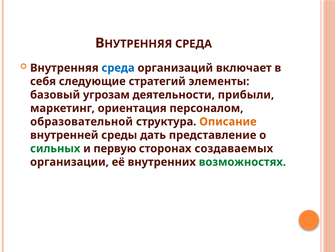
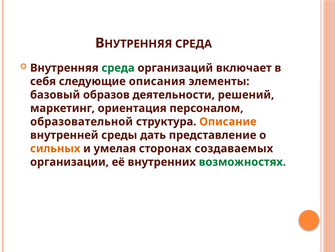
среда colour: blue -> green (118, 68)
стратегий: стратегий -> описания (157, 81)
угрозам: угрозам -> образов (106, 95)
прибыли: прибыли -> решений (246, 95)
сильных colour: green -> orange (55, 148)
первую: первую -> умелая (115, 148)
